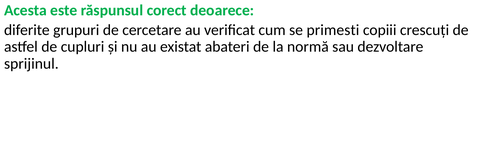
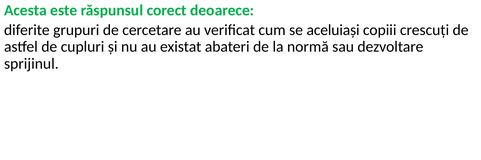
primesti: primesti -> aceluiași (333, 30)
